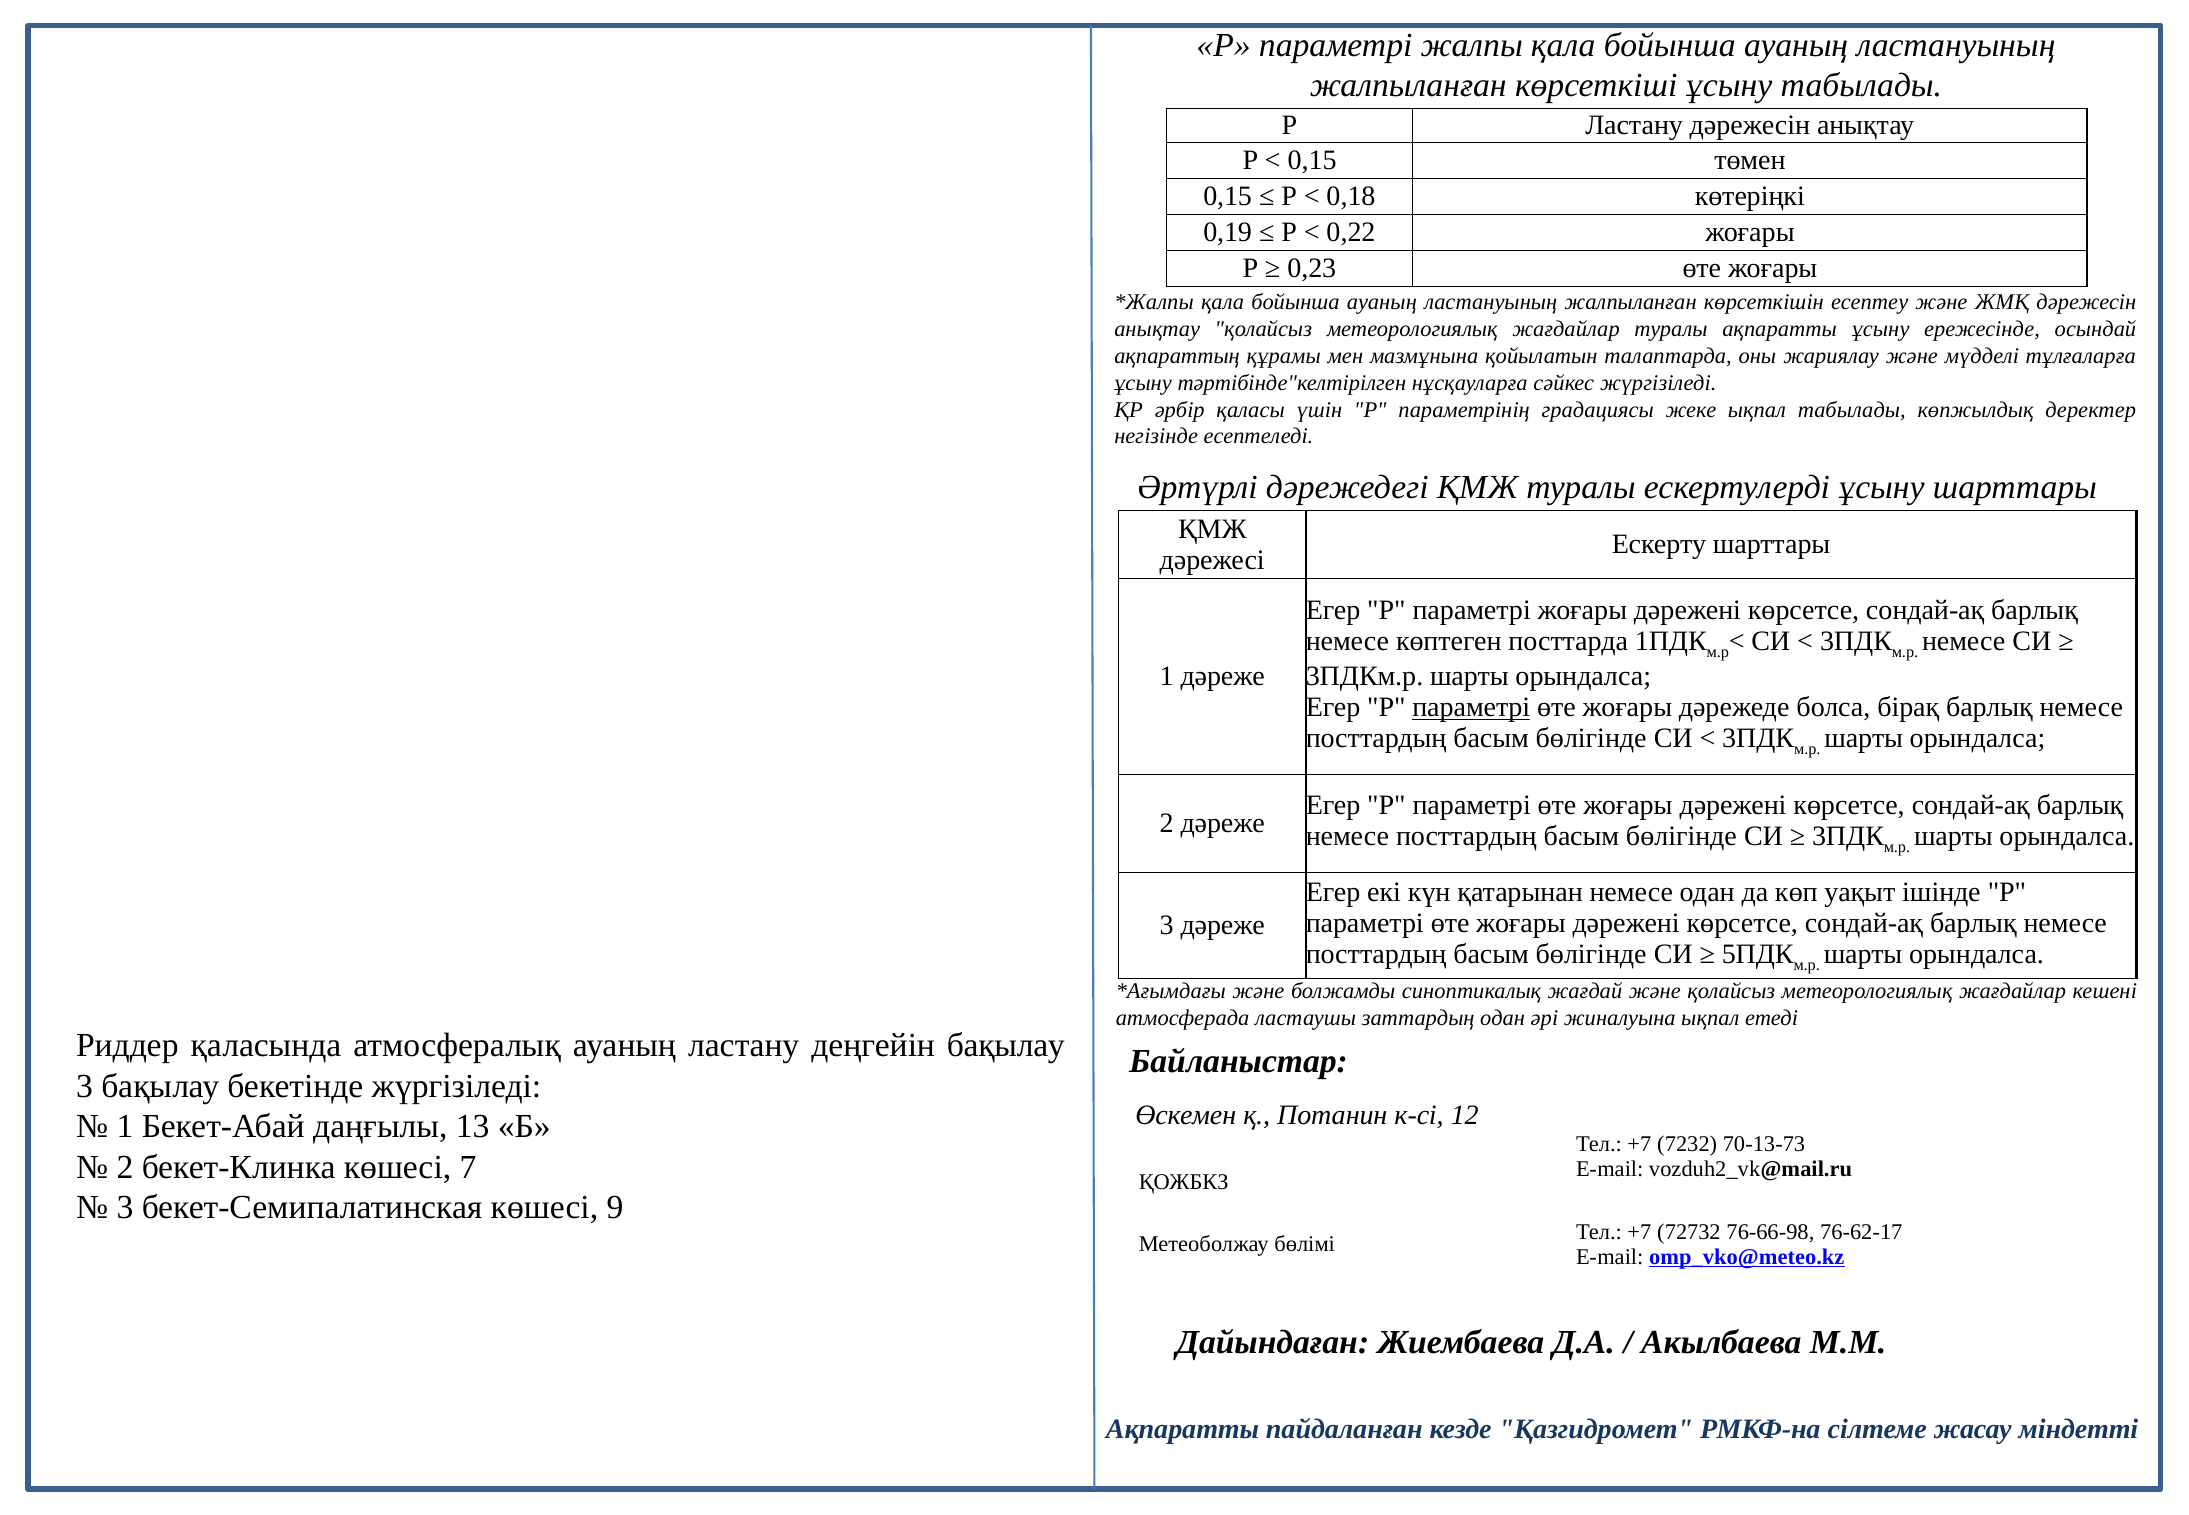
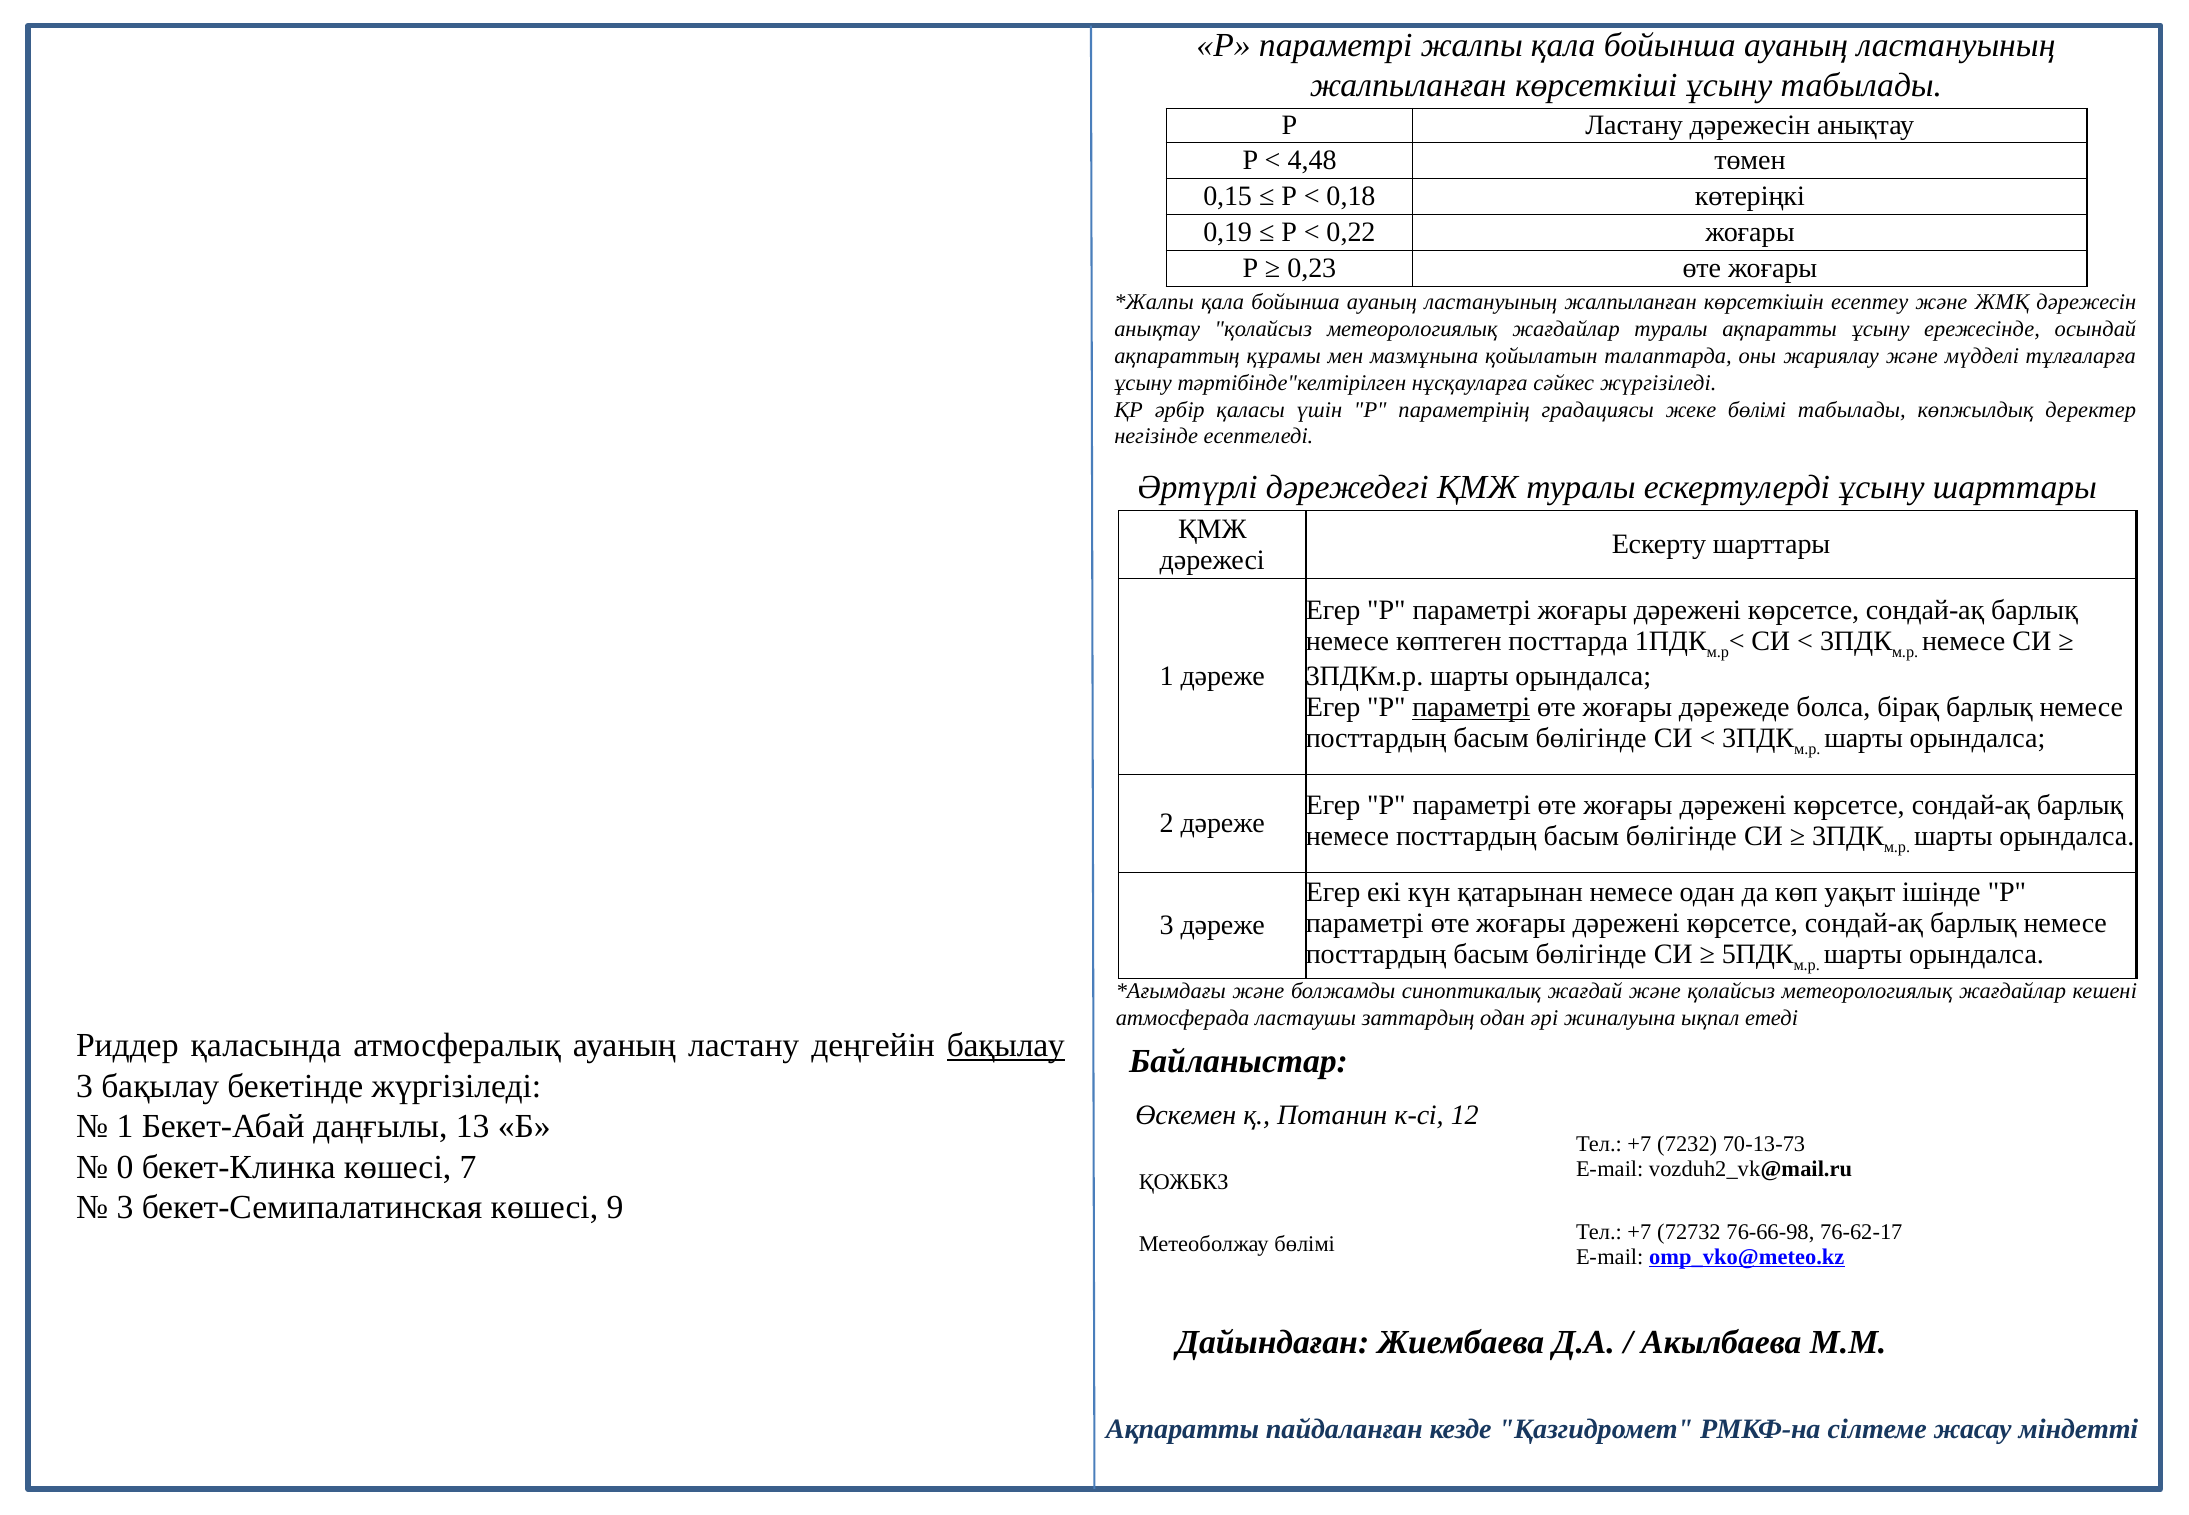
0,15: 0,15 -> 4,48 (1312, 160)
жеке ықпал: ықпал -> бөлімі (1757, 410)
бақылау underline: none -> present (1006, 1046)
2: 2 -> 0 (125, 1167)
